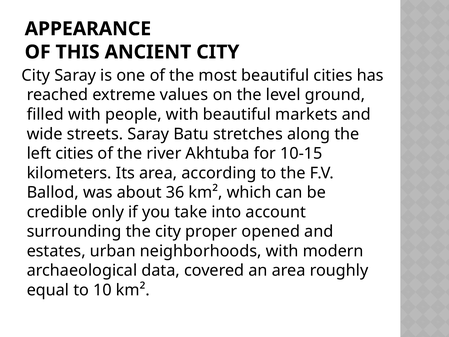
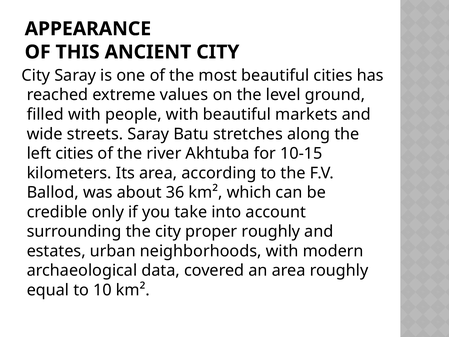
proper opened: opened -> roughly (271, 231)
